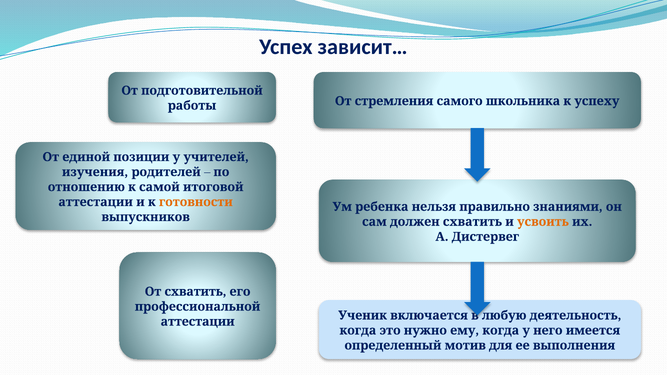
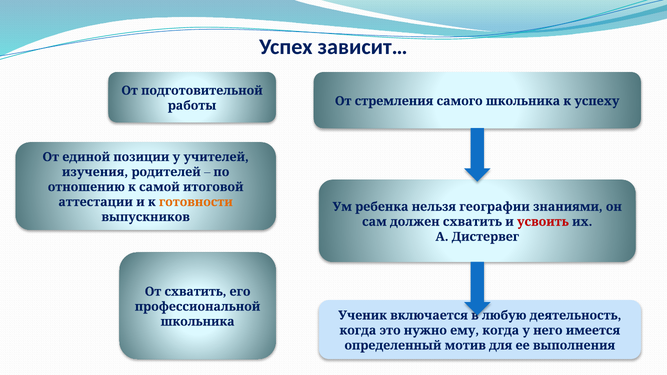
правильно: правильно -> географии (495, 207)
усвоить colour: orange -> red (543, 222)
аттестации: аттестации -> школьника (198, 322)
